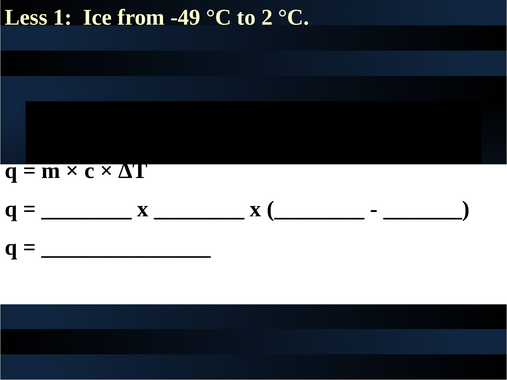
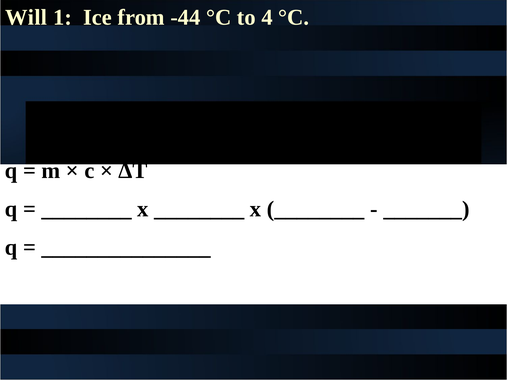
Less: Less -> Will (26, 18)
-49: -49 -> -44 (185, 18)
2: 2 -> 4 (267, 18)
